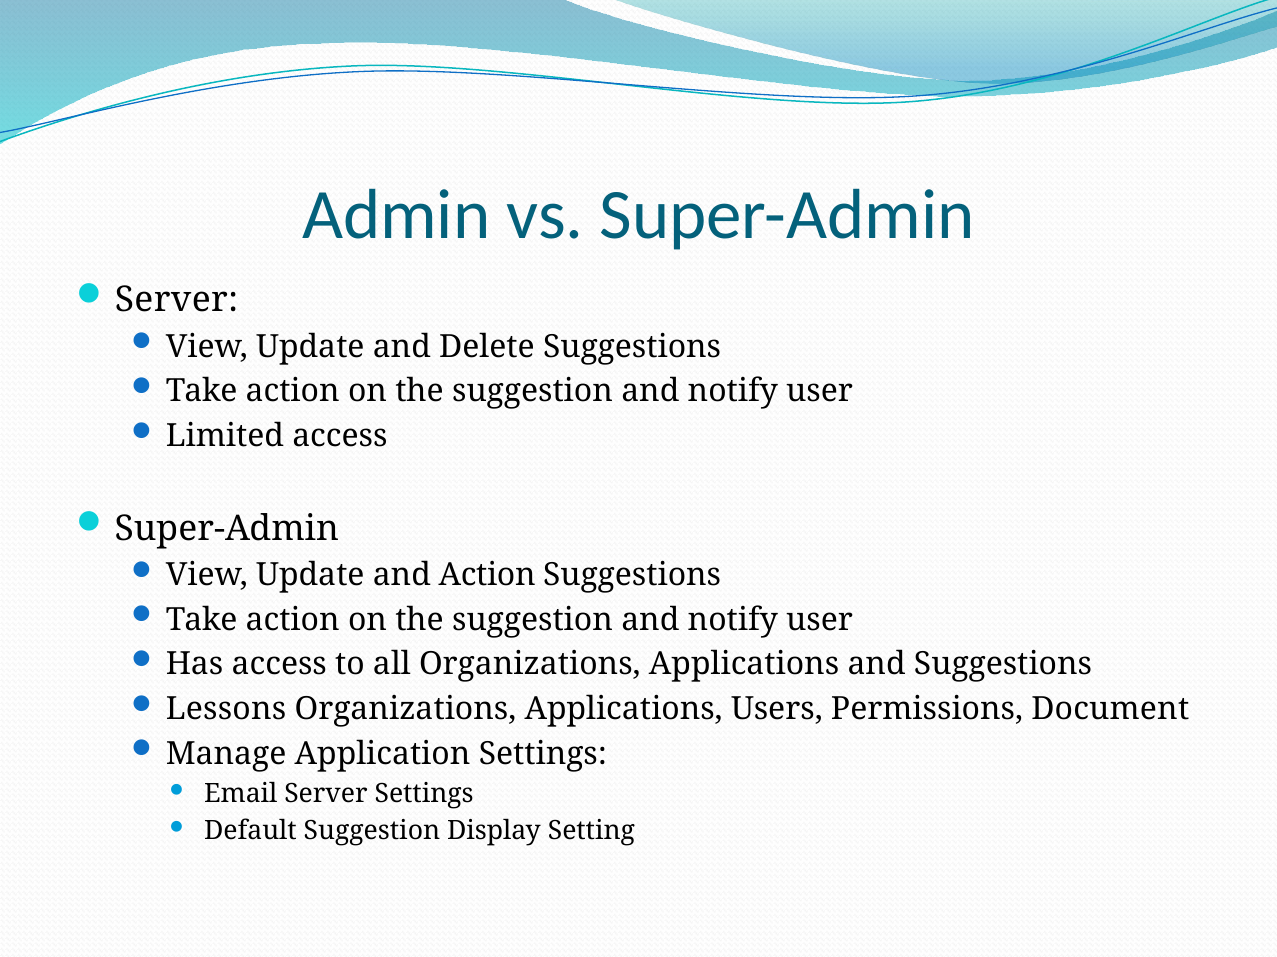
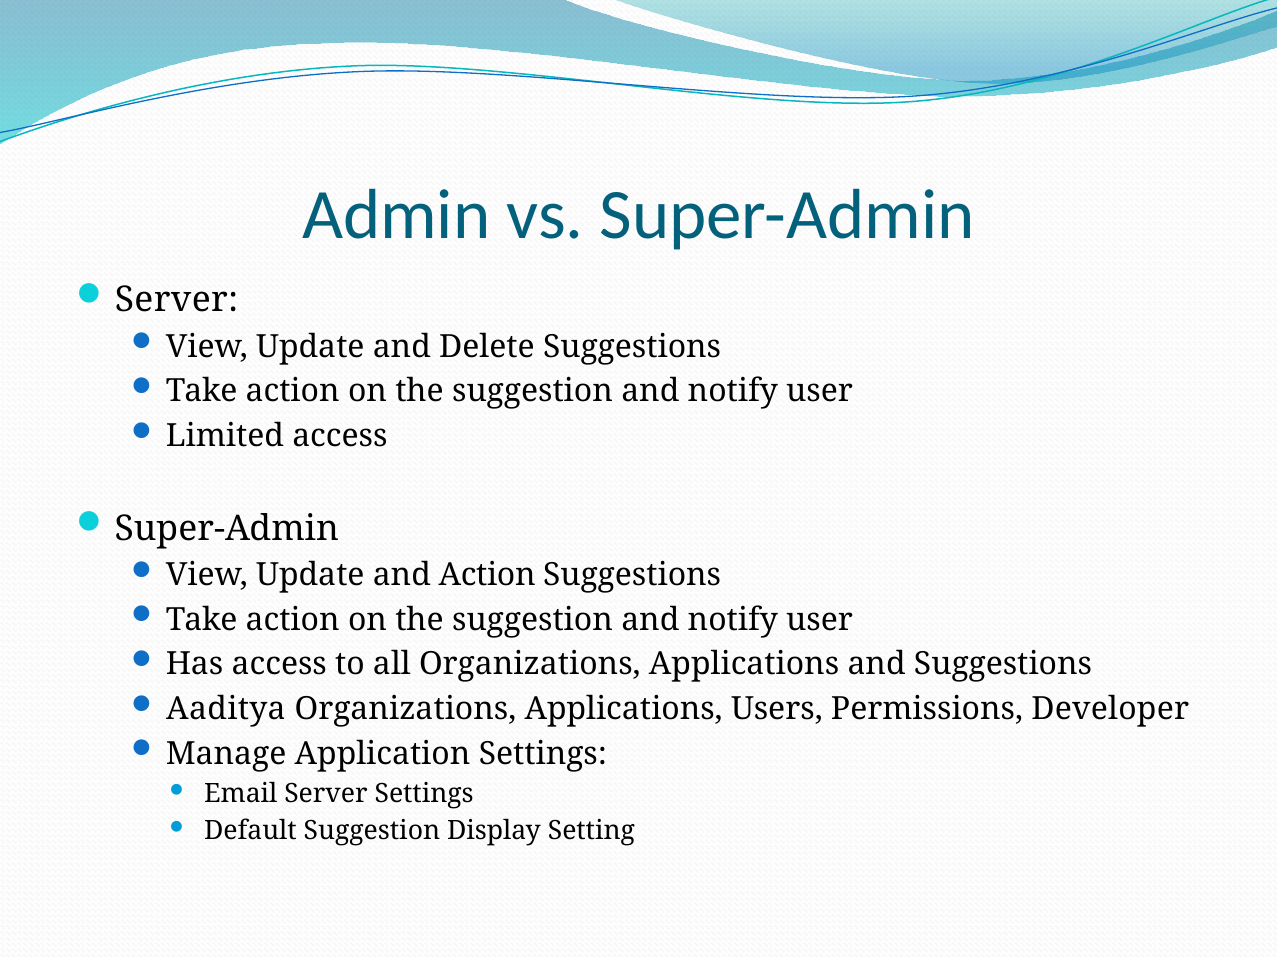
Lessons: Lessons -> Aaditya (226, 709)
Document: Document -> Developer (1110, 709)
